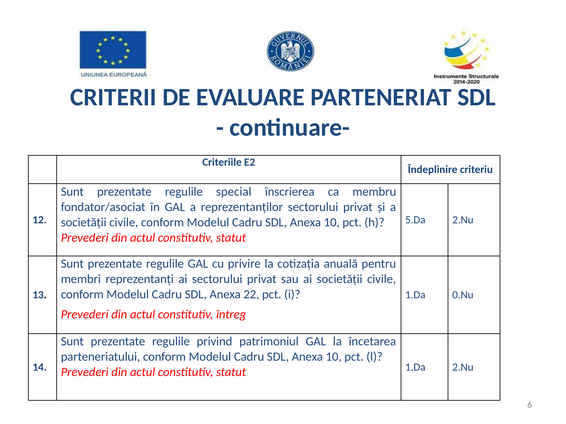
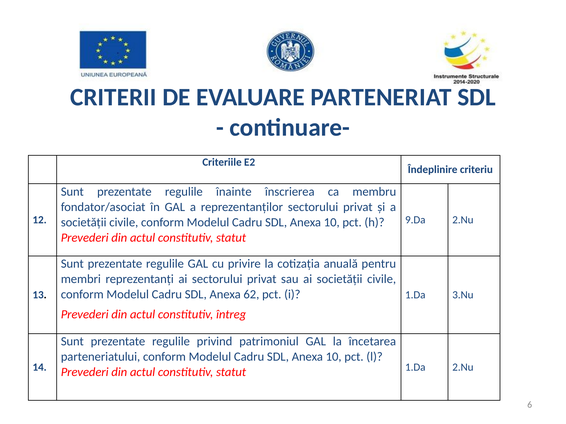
special: special -> înainte (234, 192)
5.Da: 5.Da -> 9.Da (415, 220)
22: 22 -> 62 (251, 295)
0.Nu: 0.Nu -> 3.Nu (463, 295)
